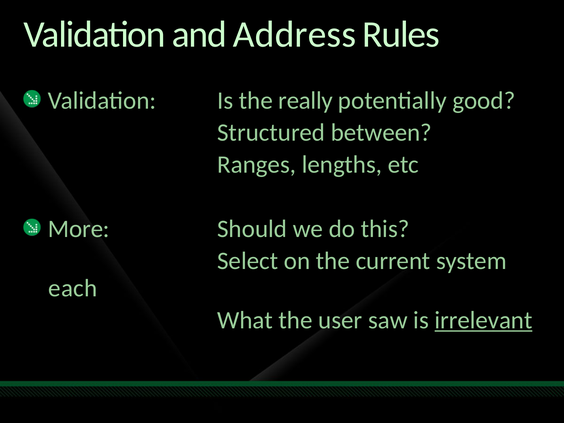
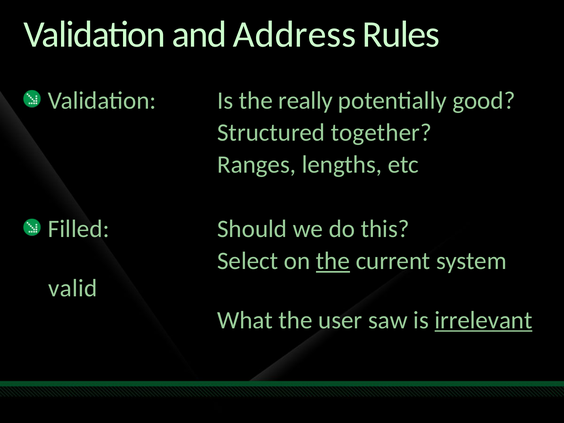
between: between -> together (381, 133)
More: More -> Filled (79, 229)
the underline: none -> present (333, 261)
each: each -> valid (73, 288)
